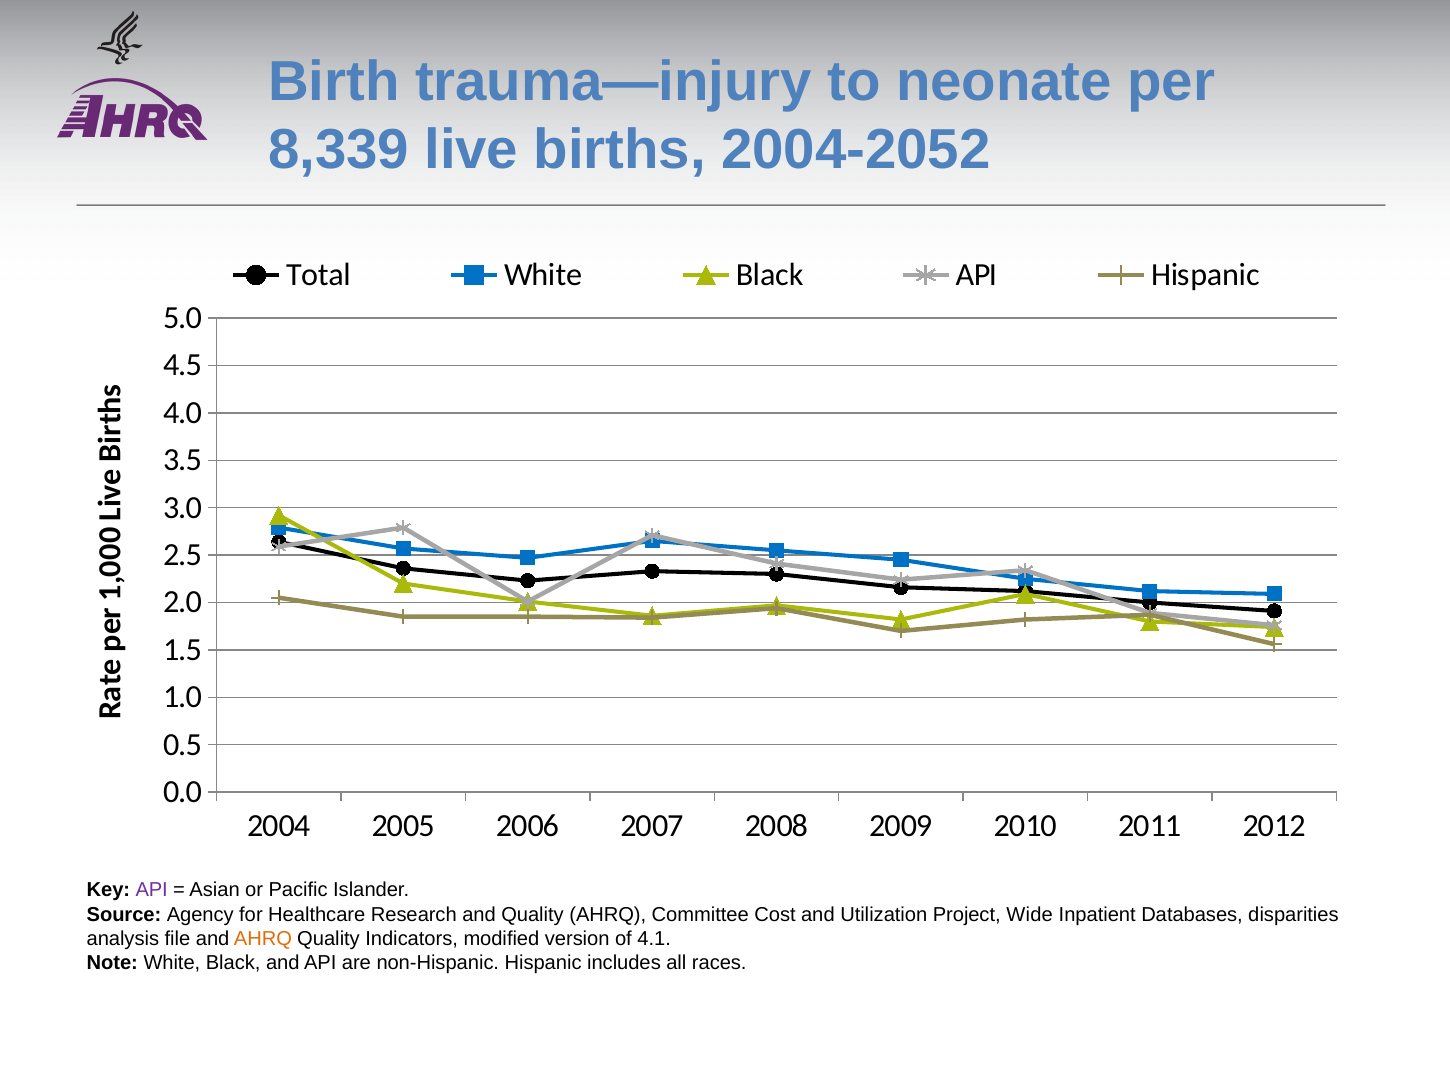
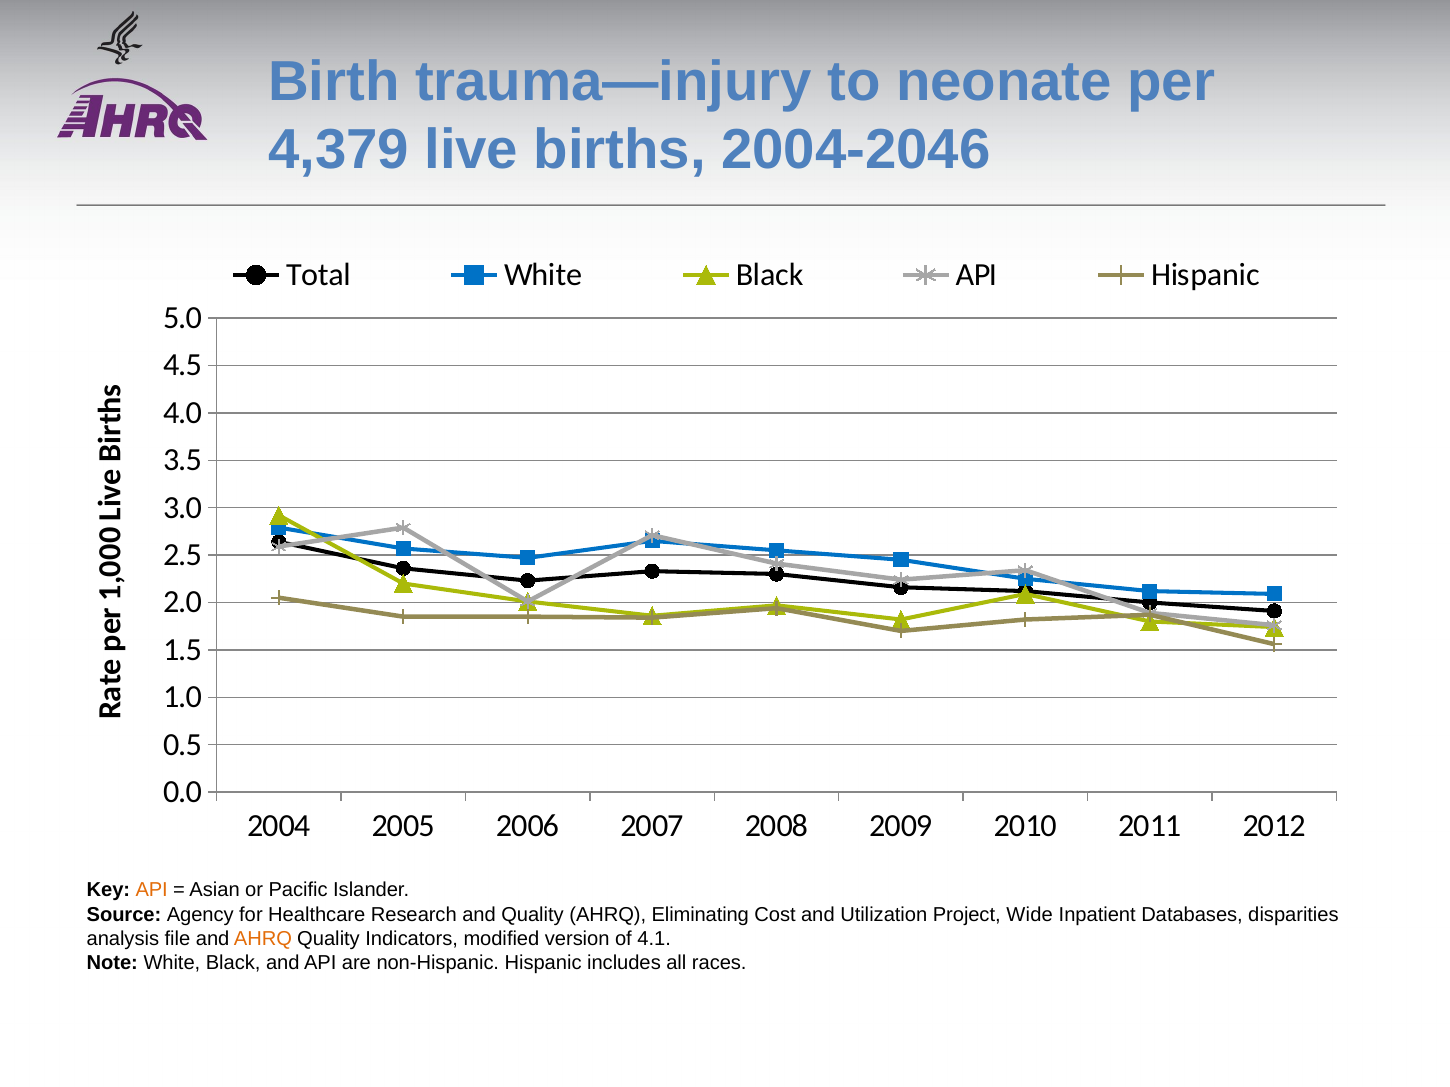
8,339: 8,339 -> 4,379 (339, 150)
2004-2052: 2004-2052 -> 2004-2046 (856, 150)
API colour: purple -> orange (152, 891)
Committee: Committee -> Eliminating (700, 915)
